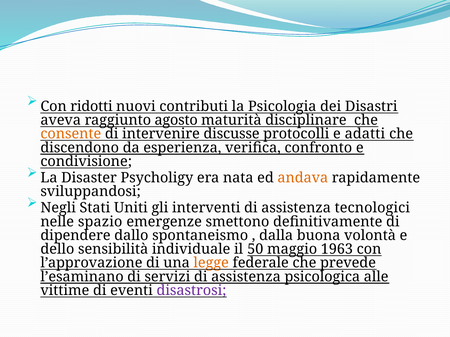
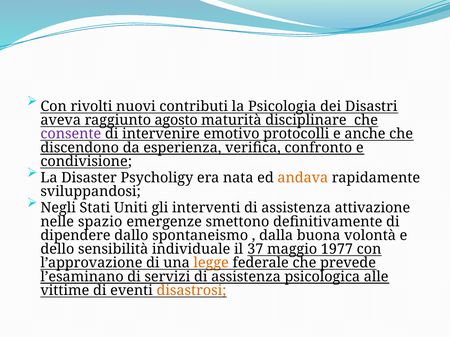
ridotti: ridotti -> rivolti (91, 107)
consente colour: orange -> purple (71, 134)
discusse: discusse -> emotivo (231, 134)
adatti: adatti -> anche (365, 134)
tecnologici: tecnologici -> attivazione (372, 208)
50: 50 -> 37 (255, 250)
1963: 1963 -> 1977 (337, 250)
disastrosi colour: purple -> orange (191, 291)
